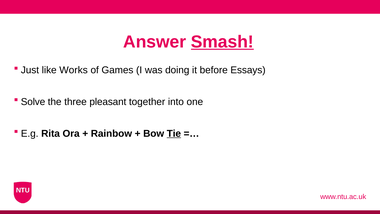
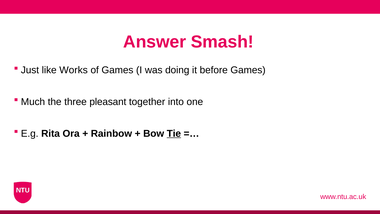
Smash underline: present -> none (222, 42)
before Essays: Essays -> Games (248, 70)
Solve: Solve -> Much (33, 102)
